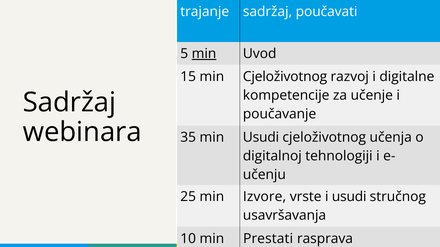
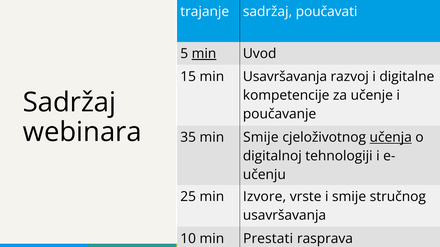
min Cjeloživotnog: Cjeloživotnog -> Usavršavanja (285, 77)
min Usudi: Usudi -> Smije (261, 138)
učenja underline: none -> present (391, 138)
i usudi: usudi -> smije (349, 197)
